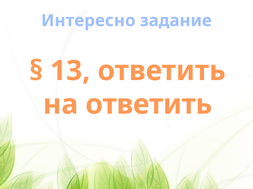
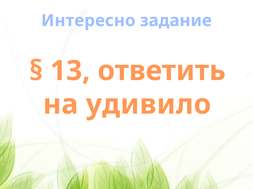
на ответить: ответить -> удивило (149, 105)
